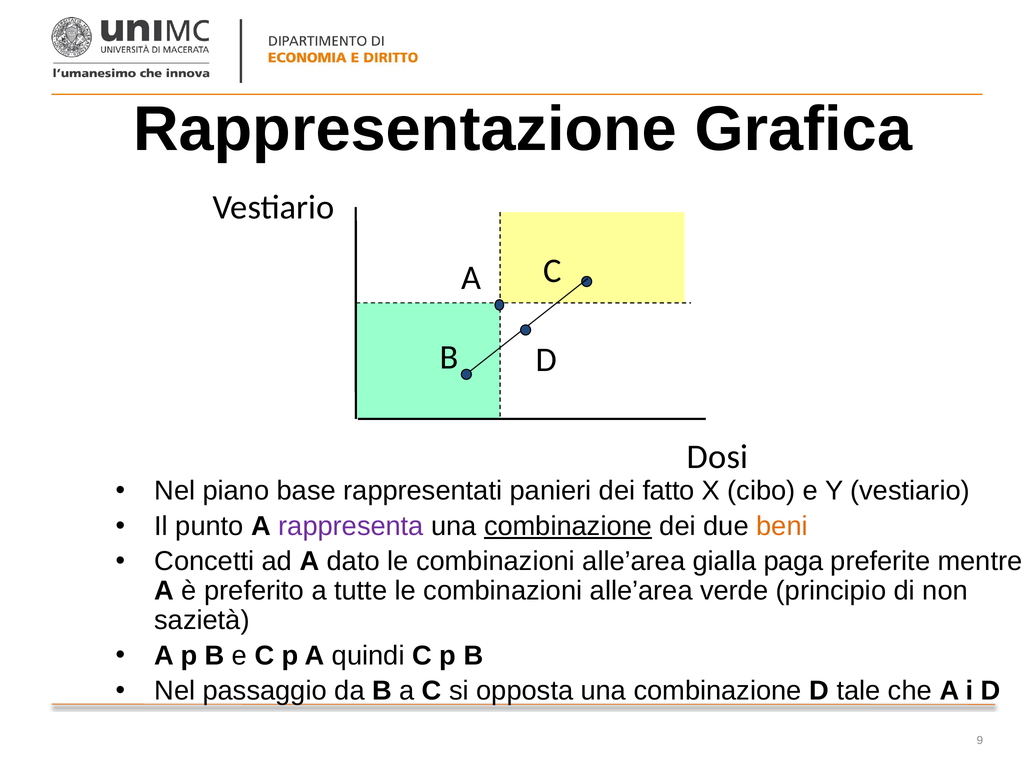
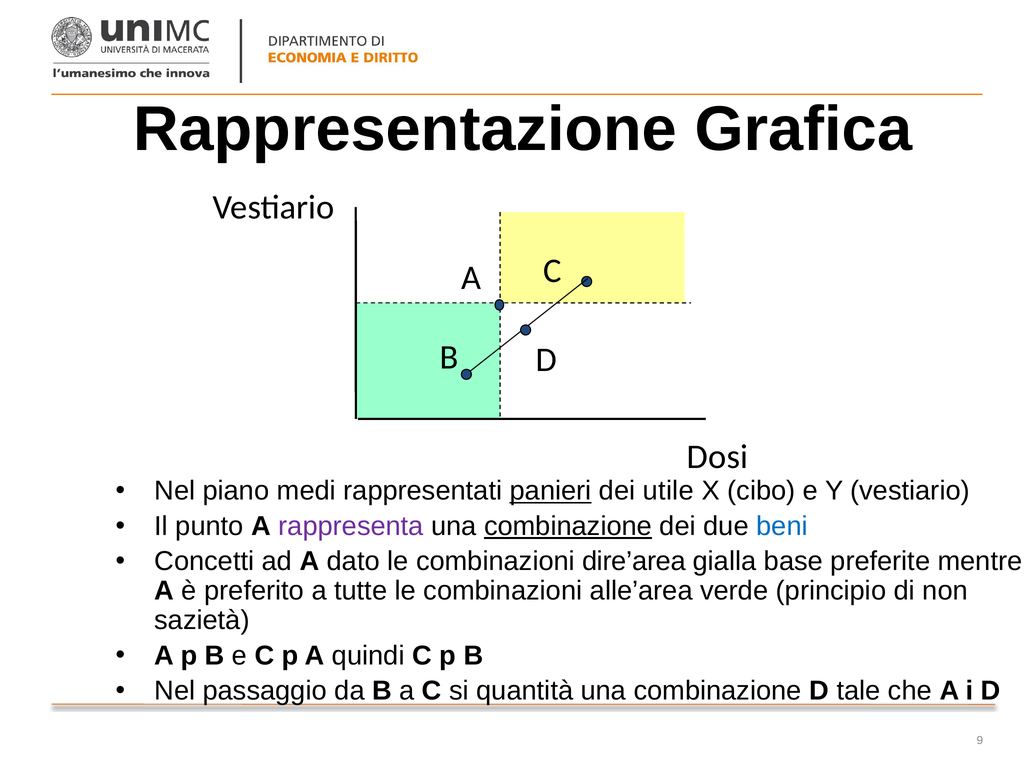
base: base -> medi (306, 491)
panieri underline: none -> present (551, 491)
fatto: fatto -> utile (668, 491)
beni colour: orange -> blue (782, 526)
alle’area: alle’area -> dire’area (634, 561)
paga: paga -> base (793, 561)
opposta: opposta -> quantità (525, 690)
